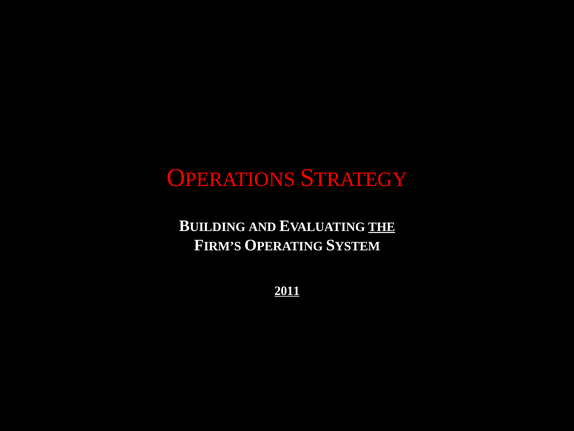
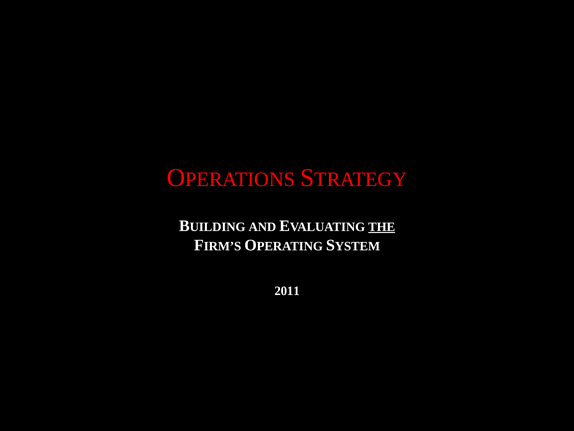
2011 underline: present -> none (287, 291)
